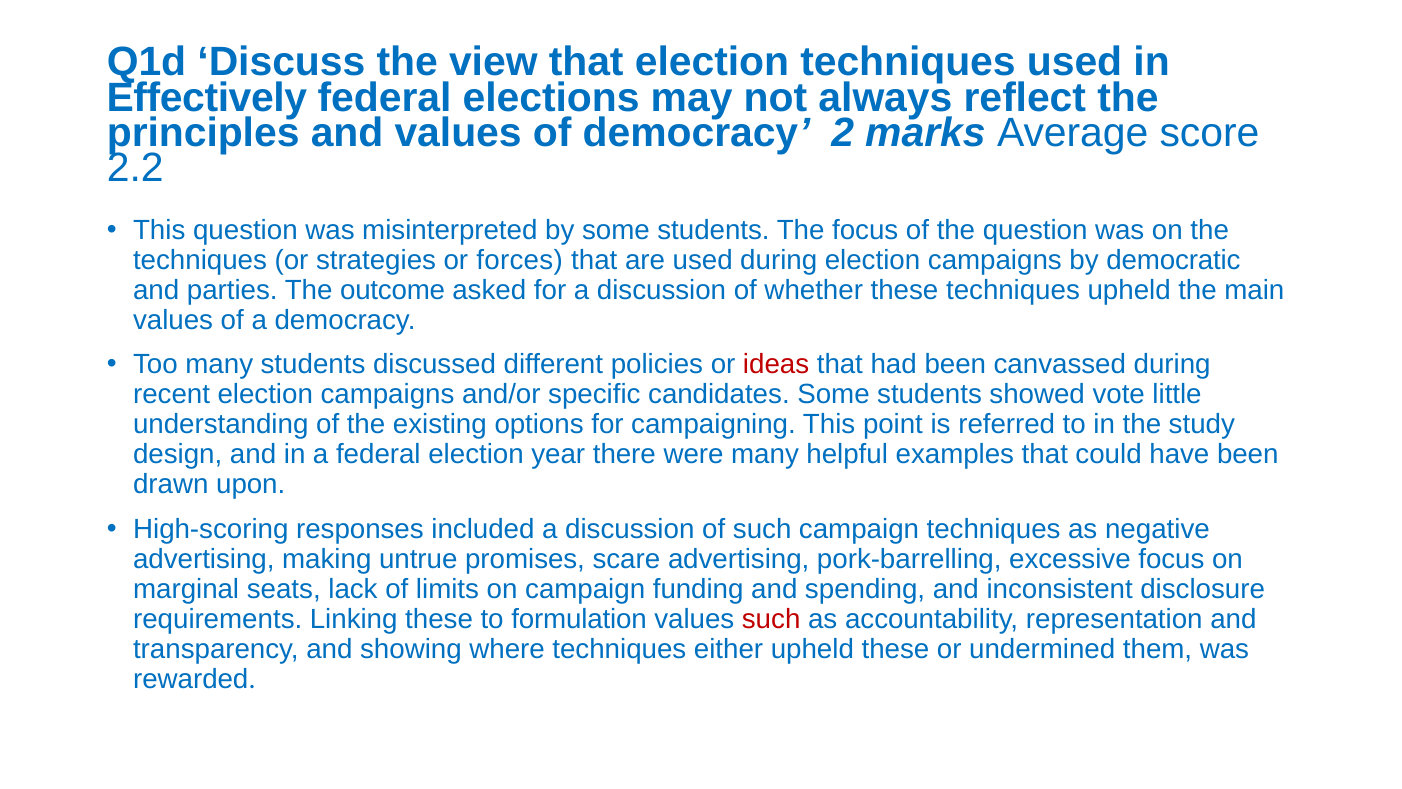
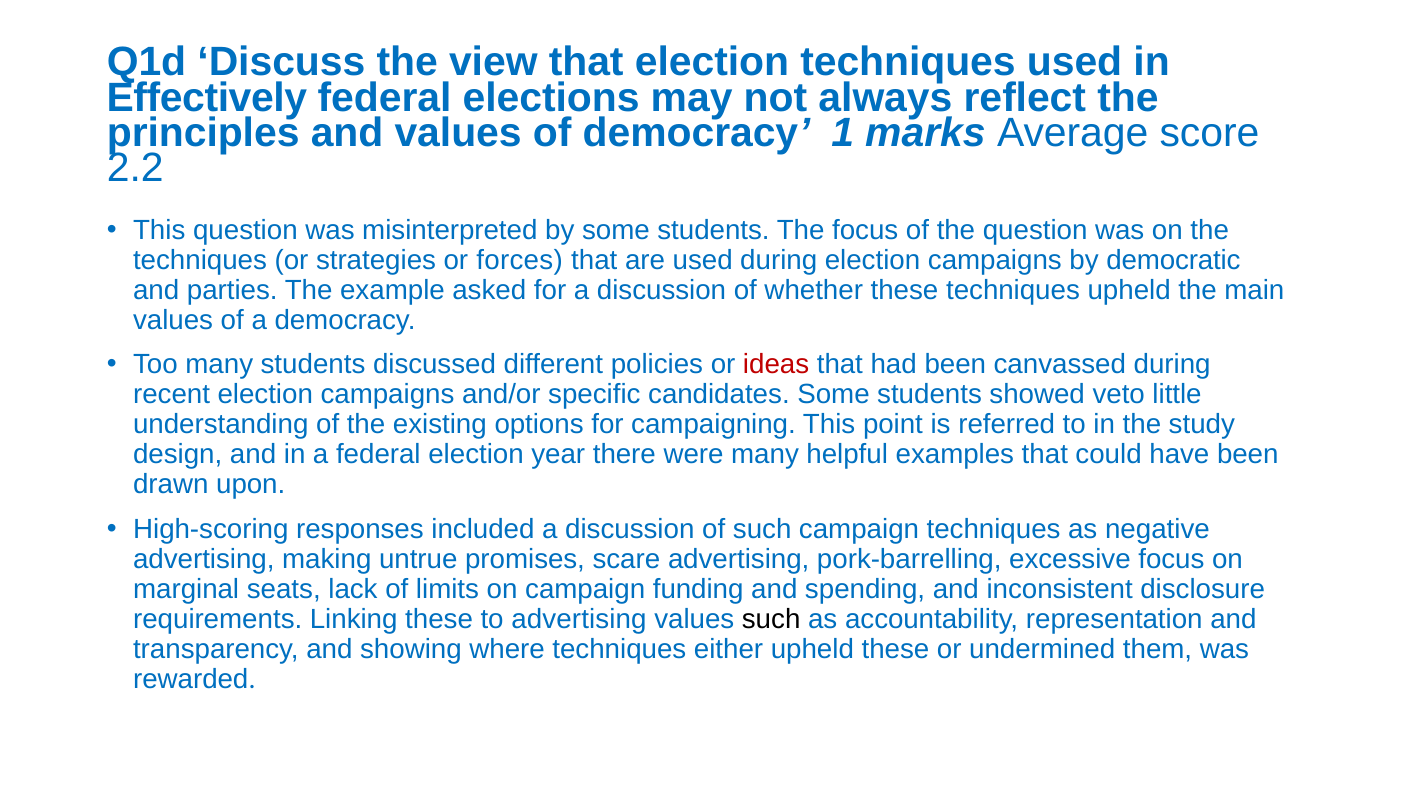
2: 2 -> 1 (843, 133)
outcome: outcome -> example (392, 290)
vote: vote -> veto (1119, 394)
to formulation: formulation -> advertising (579, 619)
such colour: red -> black (771, 619)
